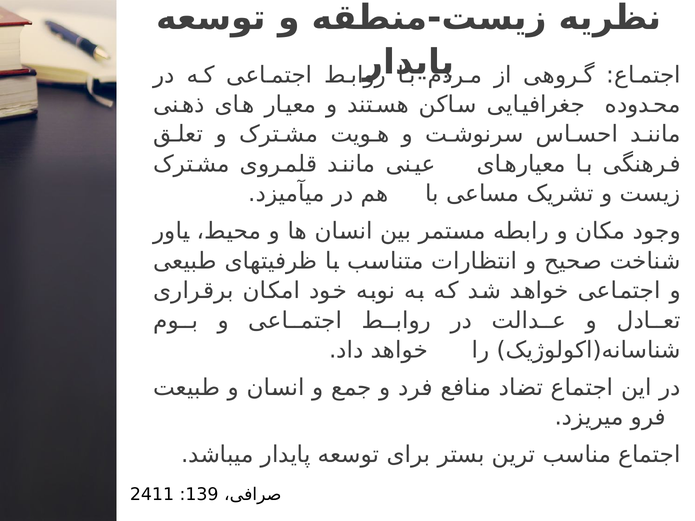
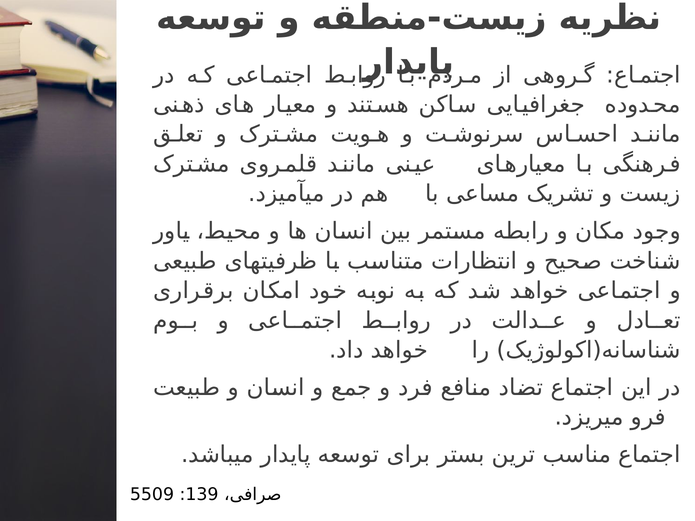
2411: 2411 -> 5509 (152, 495)
